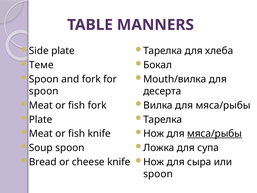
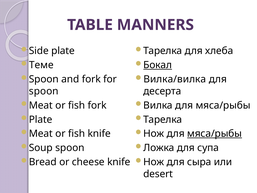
Бокал underline: none -> present (158, 65)
Mouth/вилка: Mouth/вилка -> Вилка/вилка (175, 79)
spoon: spoon -> desert (158, 174)
